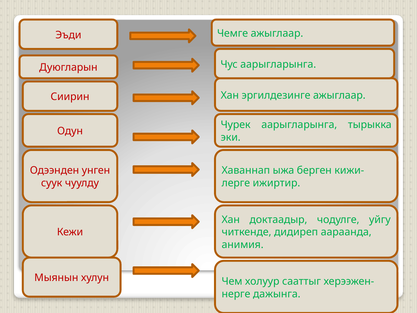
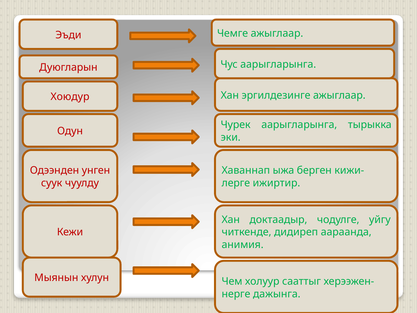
Сиирин: Сиирин -> Хоюдур (70, 97)
